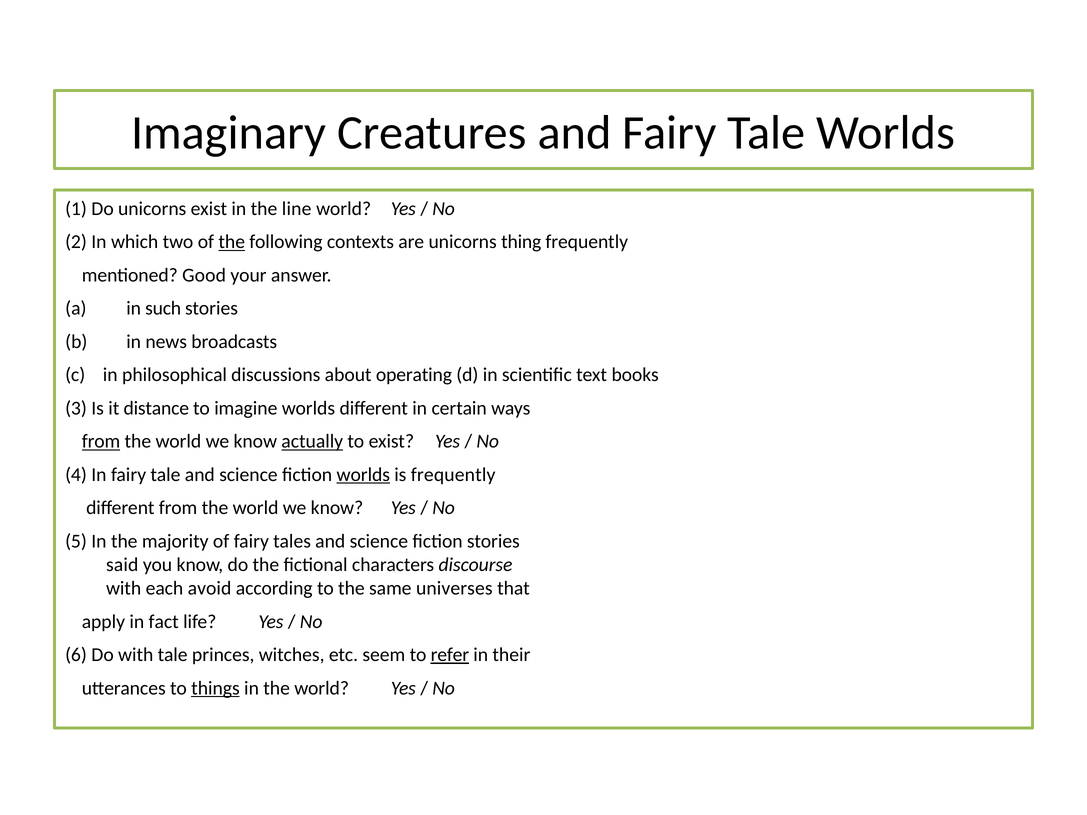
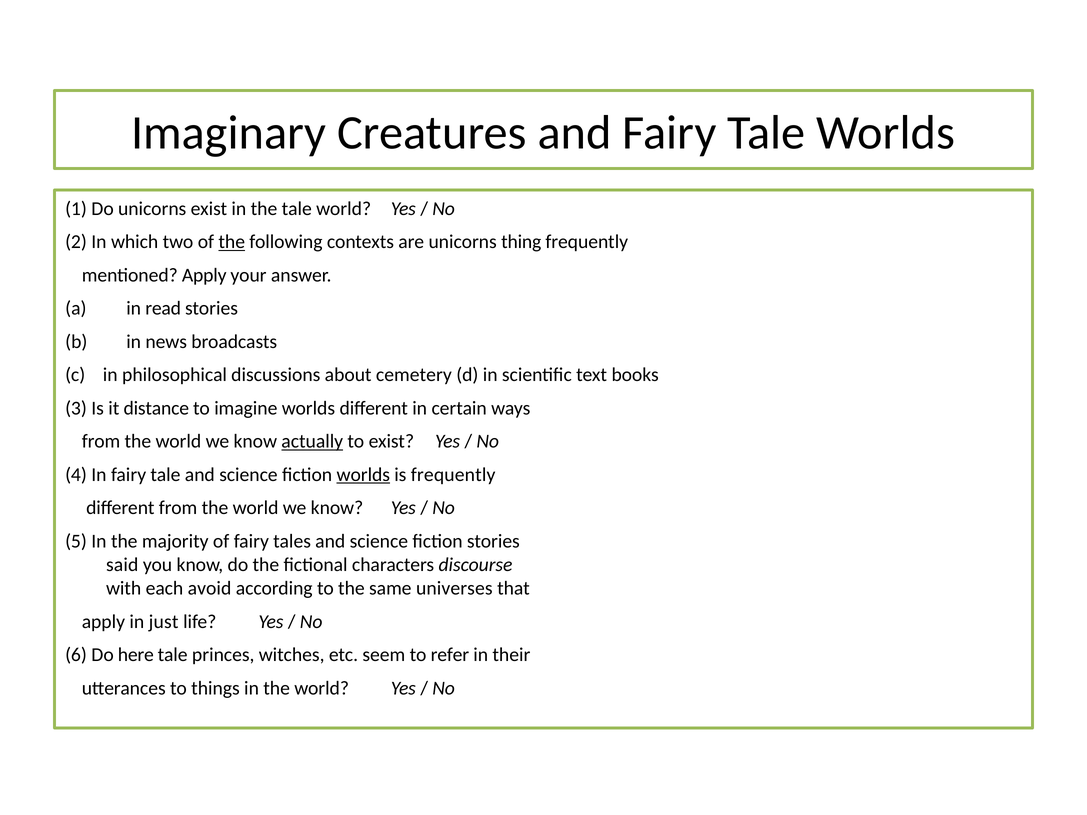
the line: line -> tale (297, 209)
mentioned Good: Good -> Apply (204, 275)
such: such -> read (163, 309)
operating: operating -> cemetery (414, 375)
from underline: present -> none (101, 442)
fact: fact -> just (164, 622)
Do with: with -> here (136, 655)
refer underline: present -> none (450, 655)
things underline: present -> none (215, 688)
